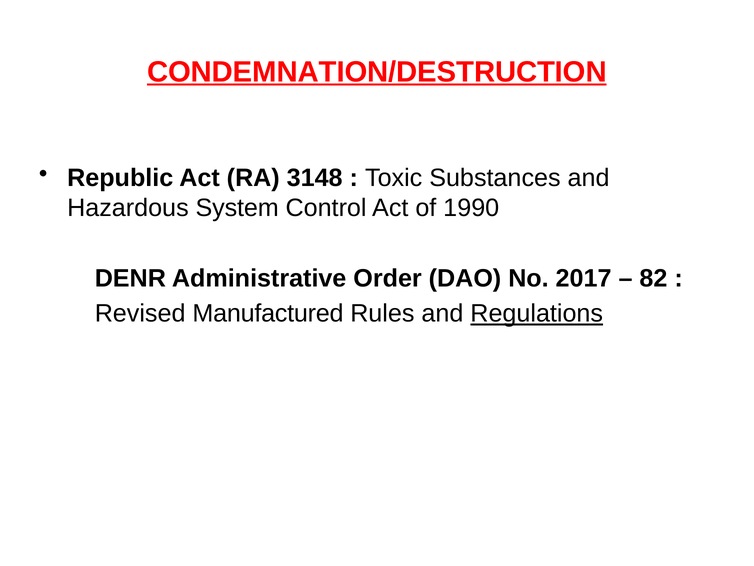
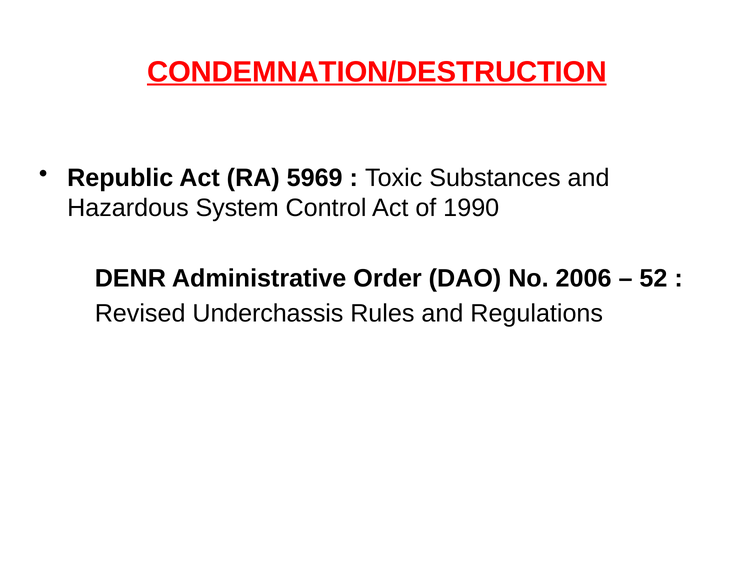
3148: 3148 -> 5969 (315, 178)
2017: 2017 -> 2006 (584, 278)
82: 82 -> 52 (653, 278)
Manufactured: Manufactured -> Underchassis (268, 313)
Regulations underline: present -> none (537, 313)
